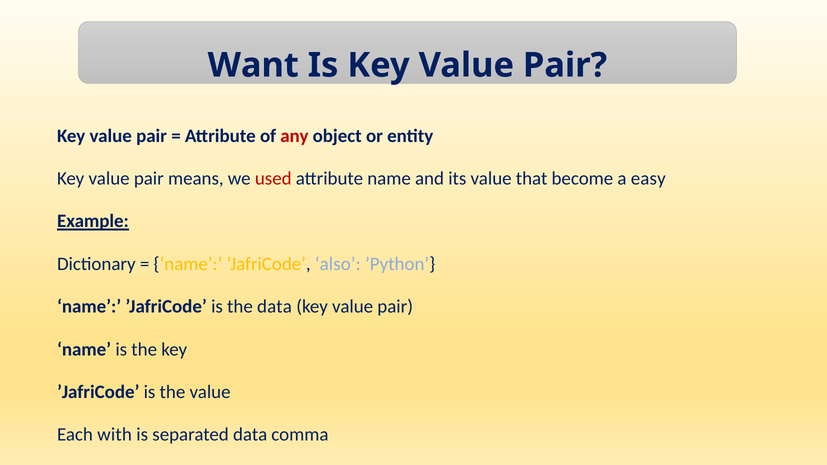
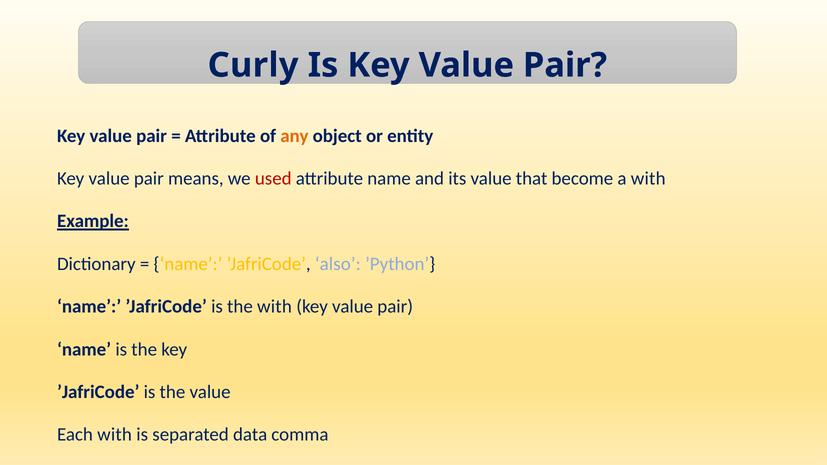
Want: Want -> Curly (253, 65)
any colour: red -> orange (294, 136)
a easy: easy -> with (648, 179)
the data: data -> with (274, 307)
